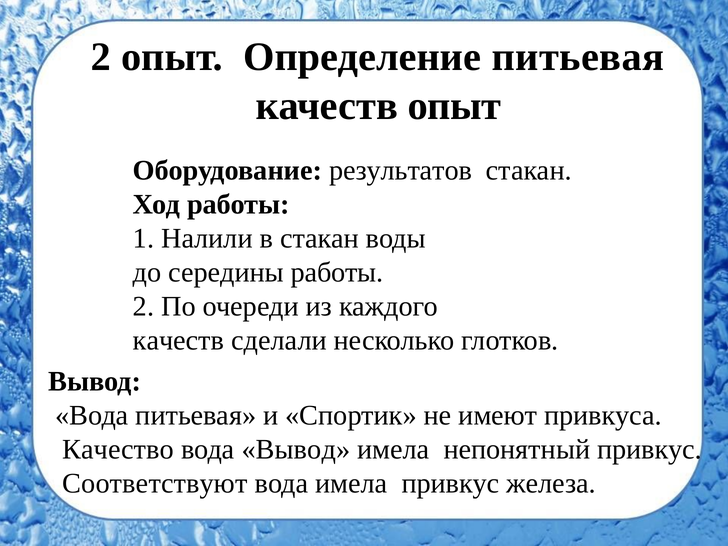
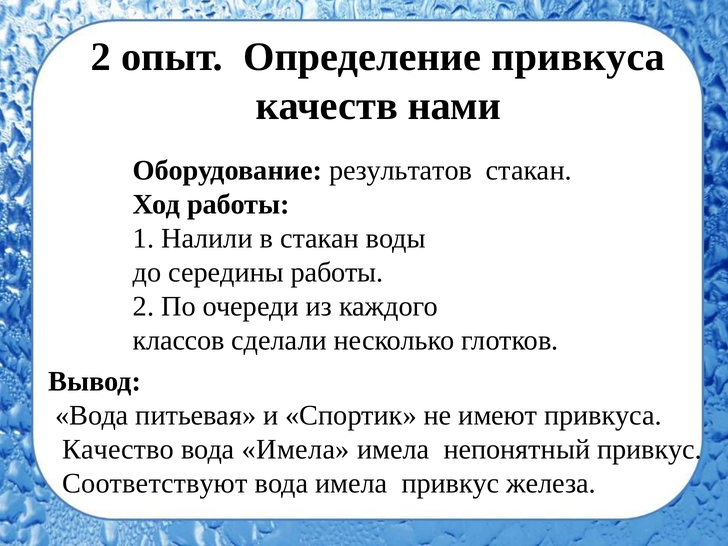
Определение питьевая: питьевая -> привкуса (578, 57)
качеств опыт: опыт -> нами (454, 106)
качеств: качеств -> классов (179, 340)
Вывод: Вывод -> Имела (296, 449)
